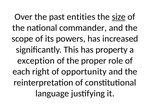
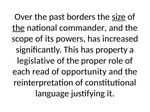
entities: entities -> borders (81, 17)
the underline: none -> present (19, 28)
exception: exception -> legislative (36, 61)
right: right -> read (41, 72)
